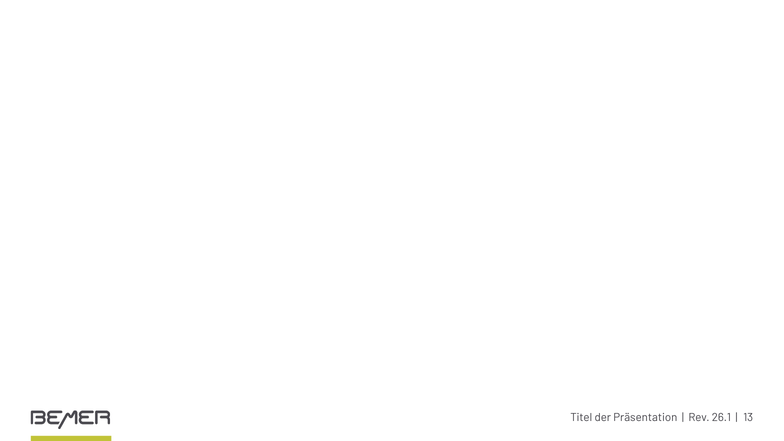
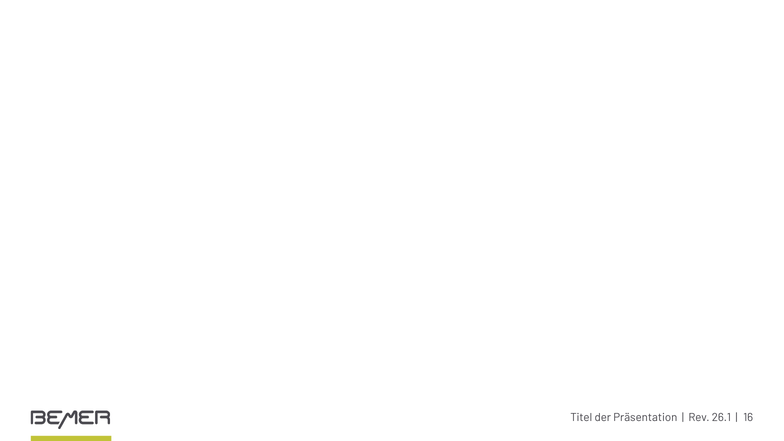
13: 13 -> 16 (748, 418)
